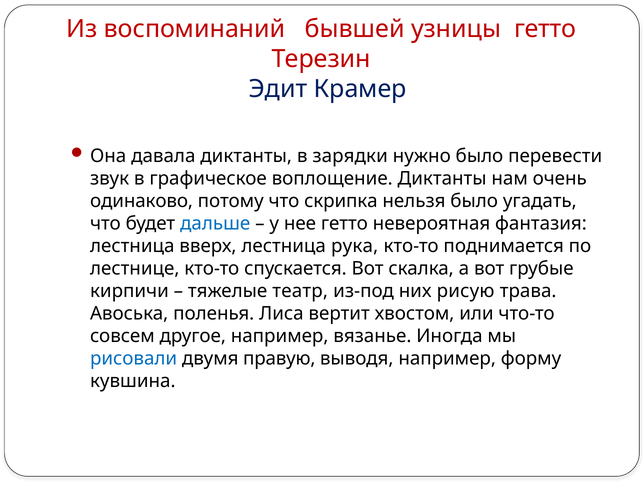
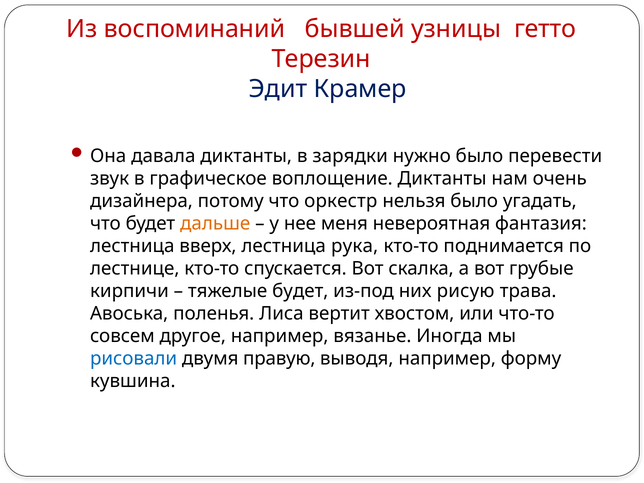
одинаково: одинаково -> дизайнера (141, 201)
скрипка: скрипка -> оркестр (341, 201)
дальше colour: blue -> orange (215, 223)
нее гетто: гетто -> меня (344, 223)
тяжелые театр: театр -> будет (300, 291)
